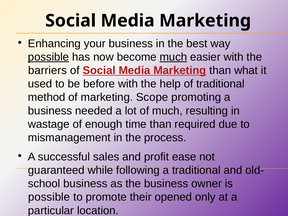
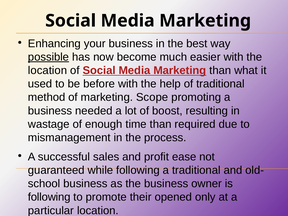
much underline: present -> none (173, 57)
barriers: barriers -> location (48, 70)
of much: much -> boost (167, 111)
possible: possible -> following (49, 197)
